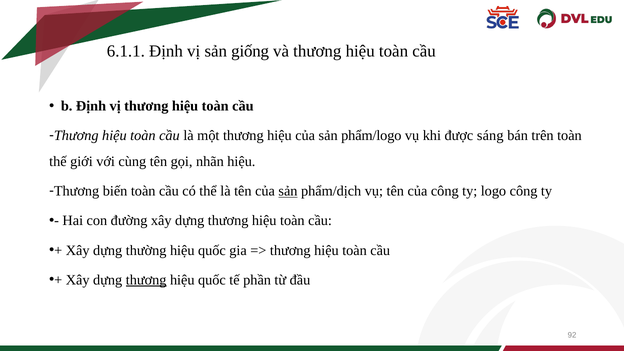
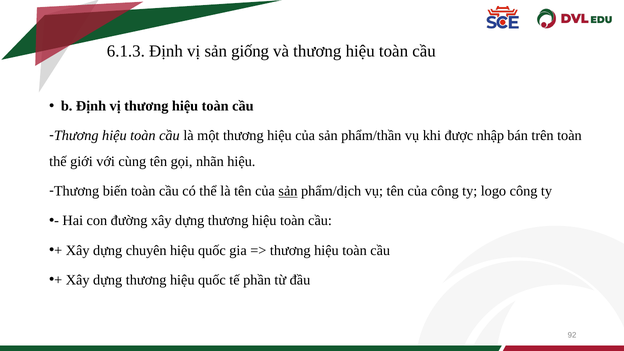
6.1.1: 6.1.1 -> 6.1.3 (126, 51)
phẩm/logo: phẩm/logo -> phẩm/thần (371, 136)
sáng: sáng -> nhập (490, 136)
thường: thường -> chuyên (146, 250)
thương underline: present -> none (146, 280)
